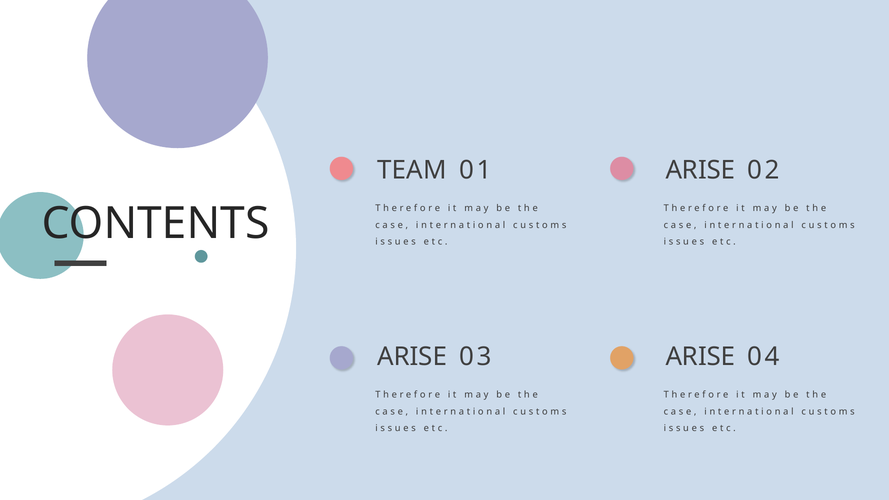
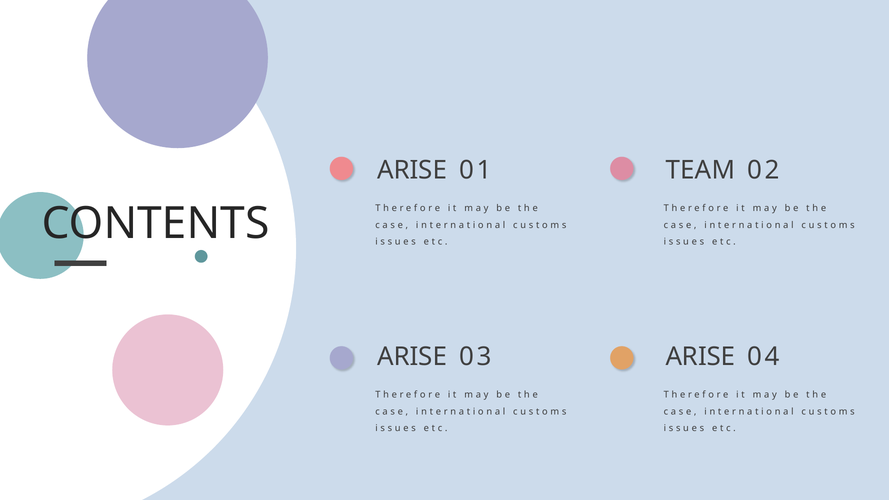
TEAM: TEAM -> ARISE (412, 170)
ARISE: ARISE -> TEAM (700, 170)
